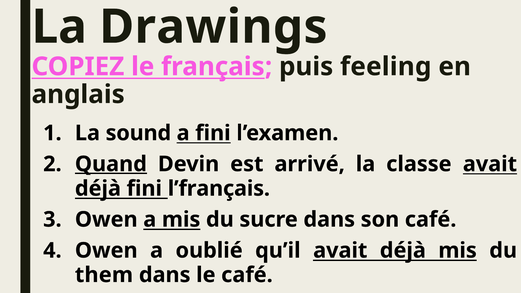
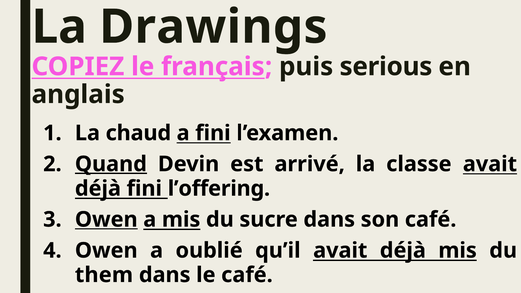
feeling: feeling -> serious (386, 67)
sound: sound -> chaud (138, 133)
l’français: l’français -> l’offering (219, 189)
Owen underline: none -> present (106, 220)
